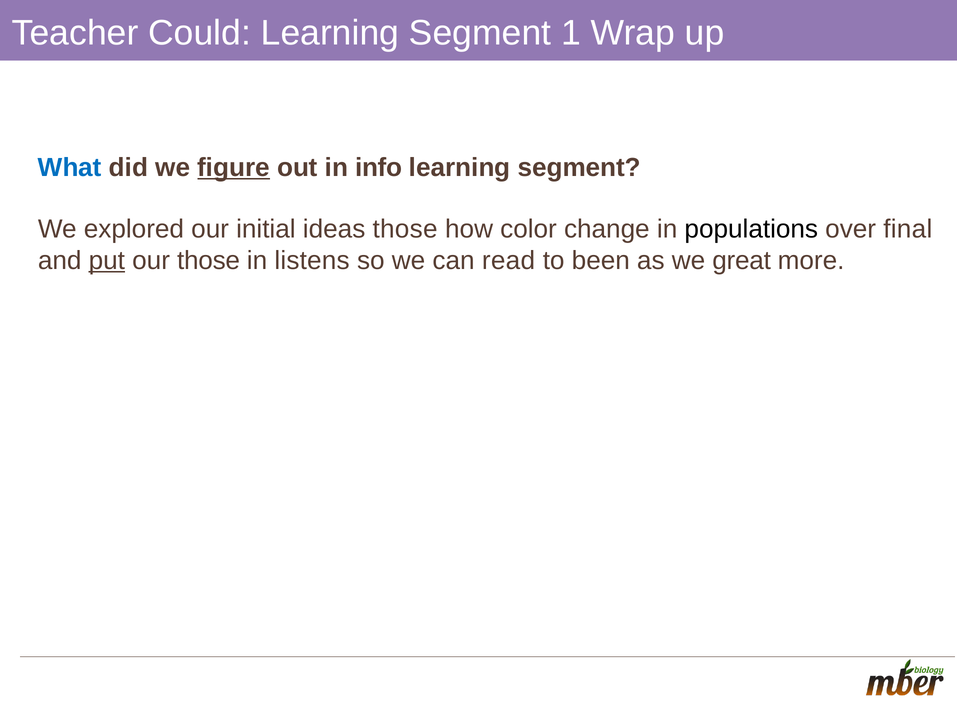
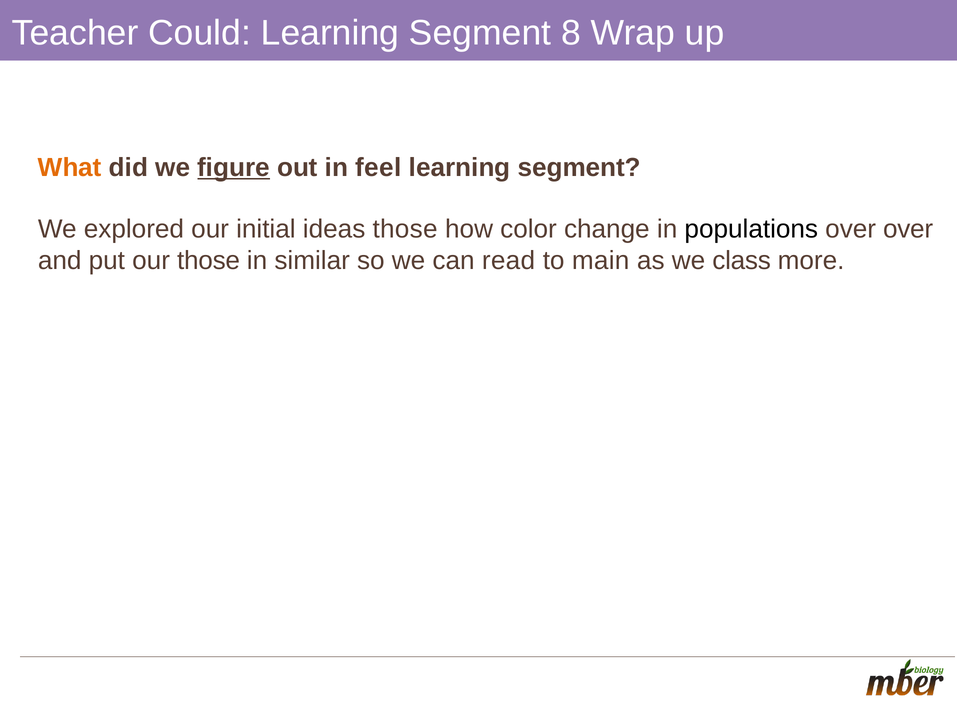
1: 1 -> 8 (571, 33)
What colour: blue -> orange (70, 168)
info: info -> feel (378, 168)
over final: final -> over (908, 229)
put underline: present -> none (107, 260)
listens: listens -> similar (312, 260)
been: been -> main (601, 260)
great: great -> class (742, 260)
